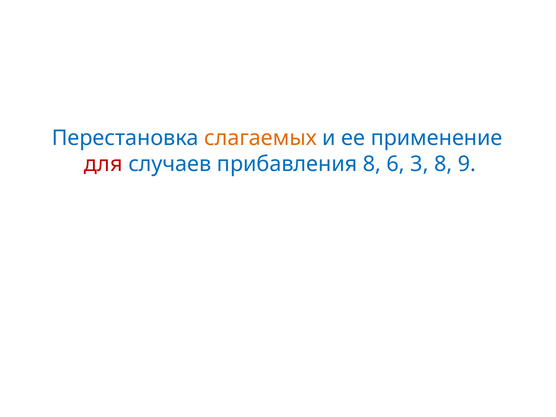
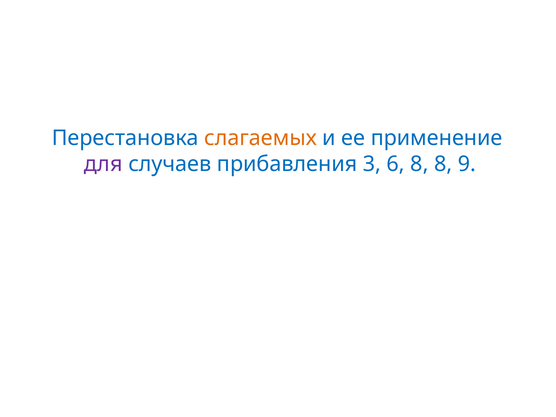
для colour: red -> purple (103, 164)
прибавления 8: 8 -> 3 (372, 164)
6 3: 3 -> 8 (419, 164)
